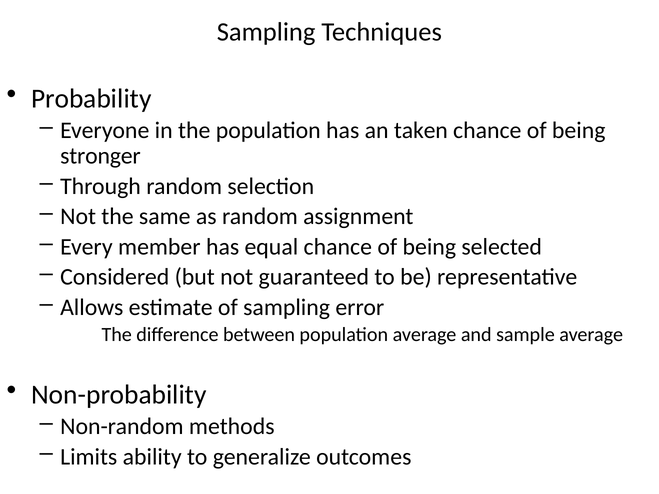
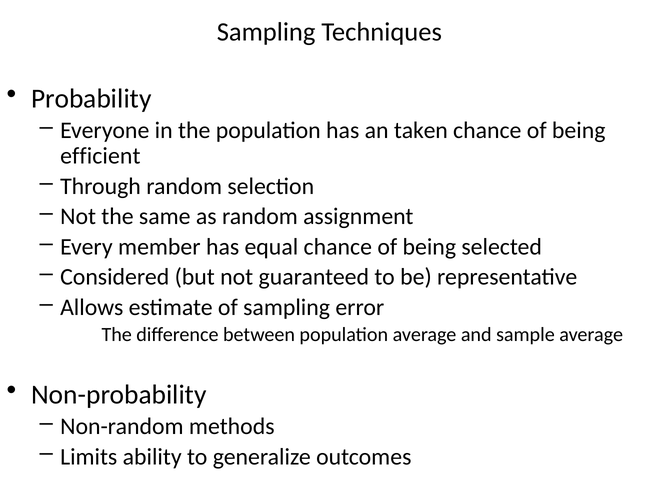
stronger: stronger -> efficient (100, 156)
